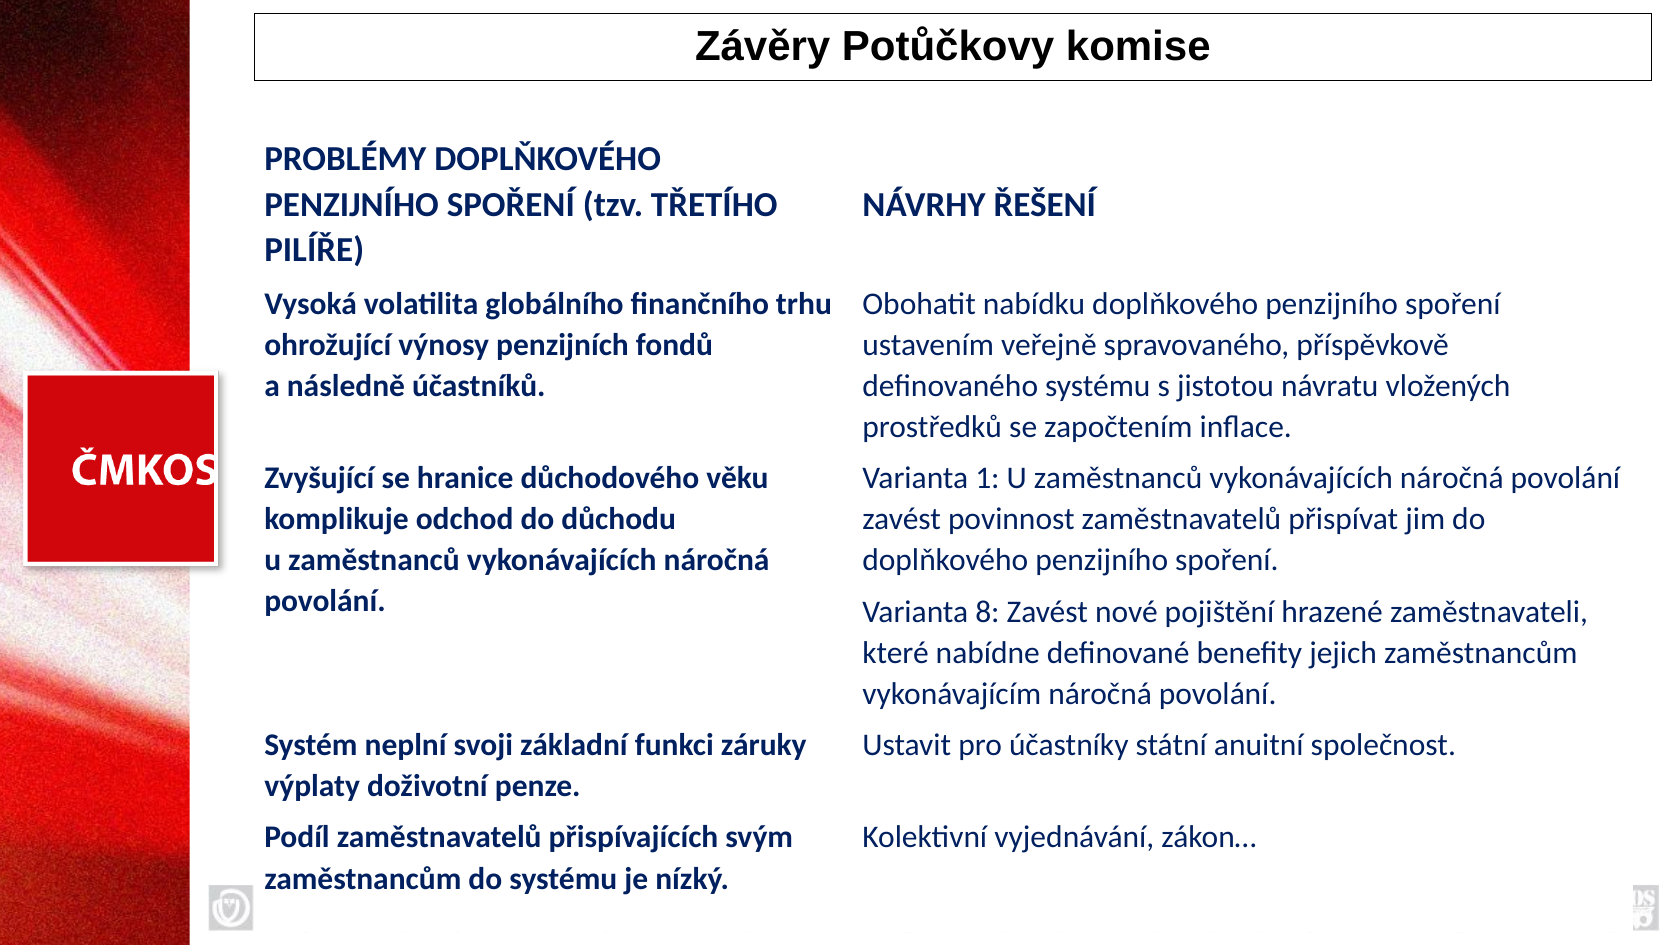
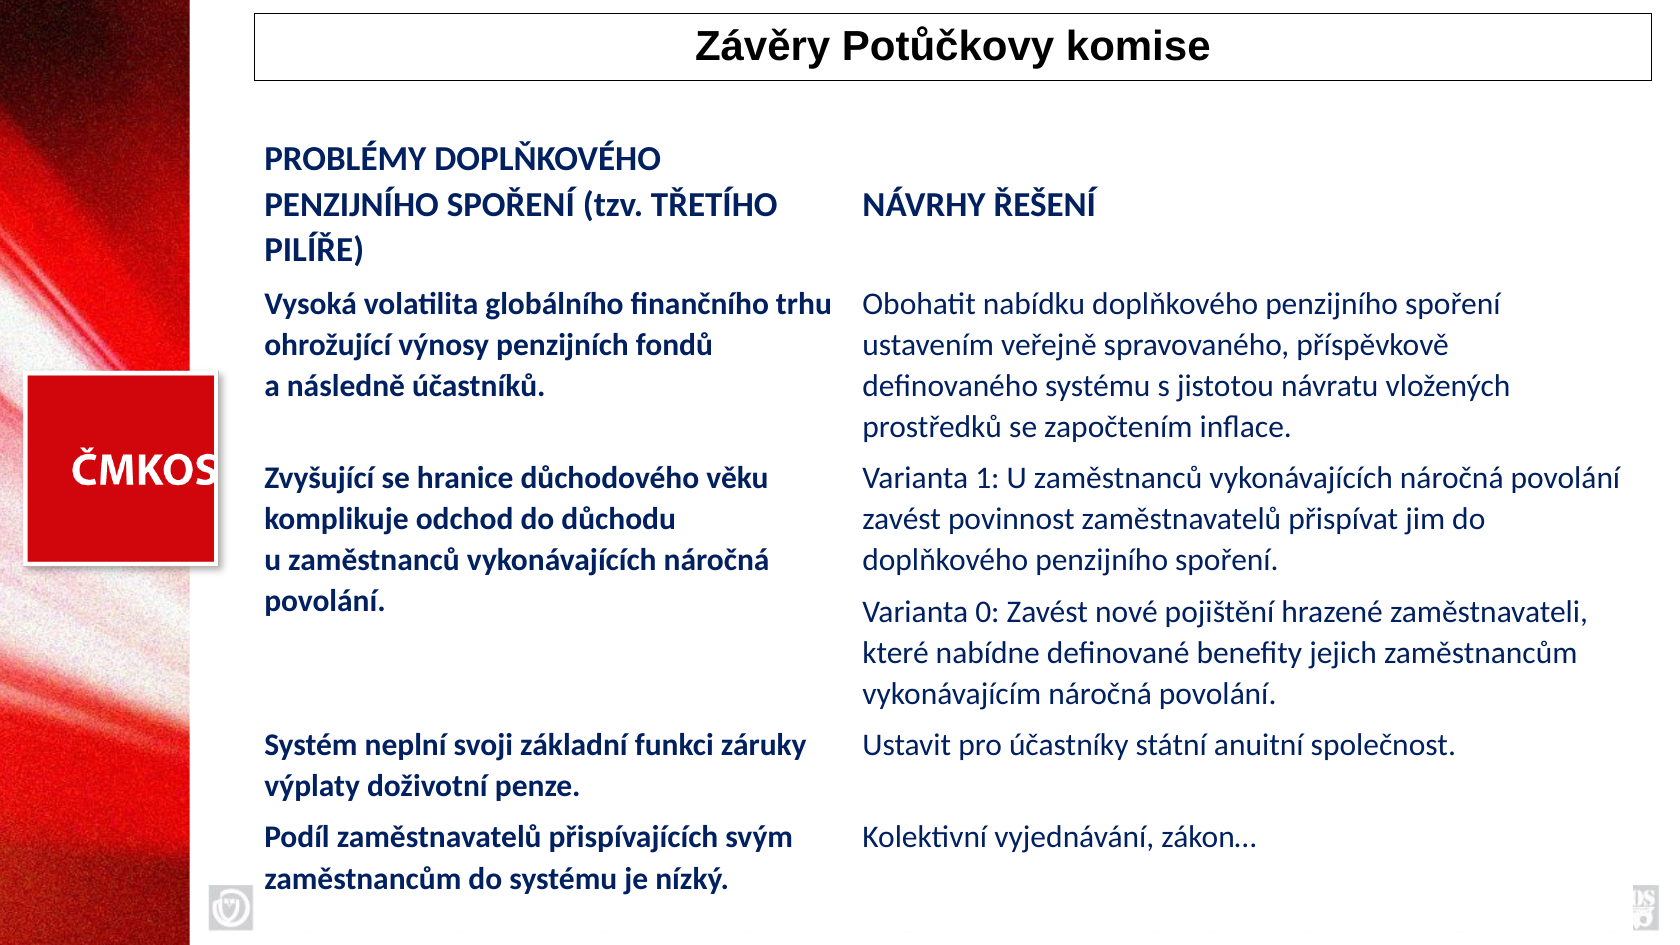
8: 8 -> 0 (987, 612)
